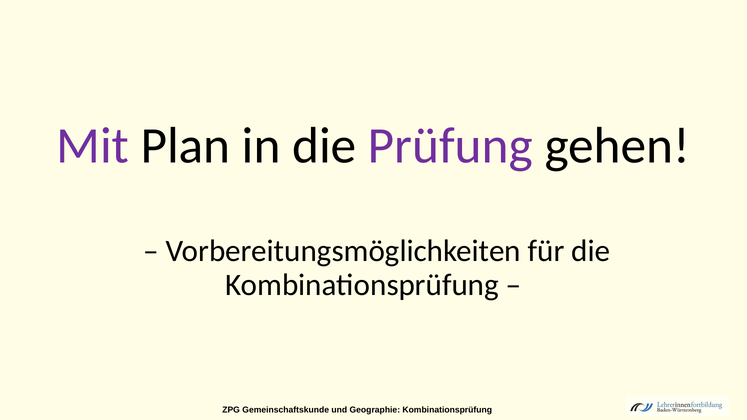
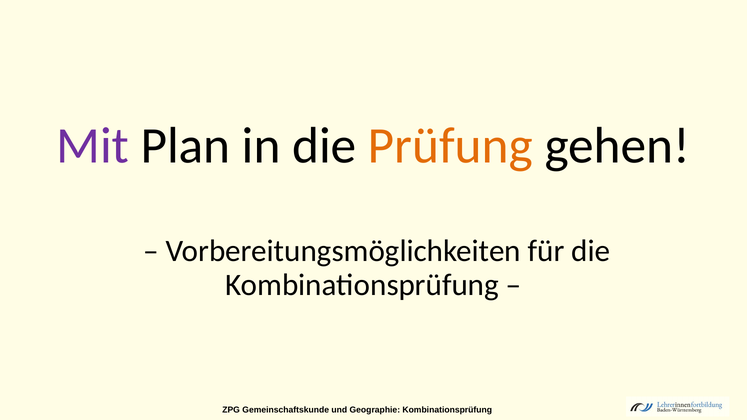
Prüfung colour: purple -> orange (450, 146)
